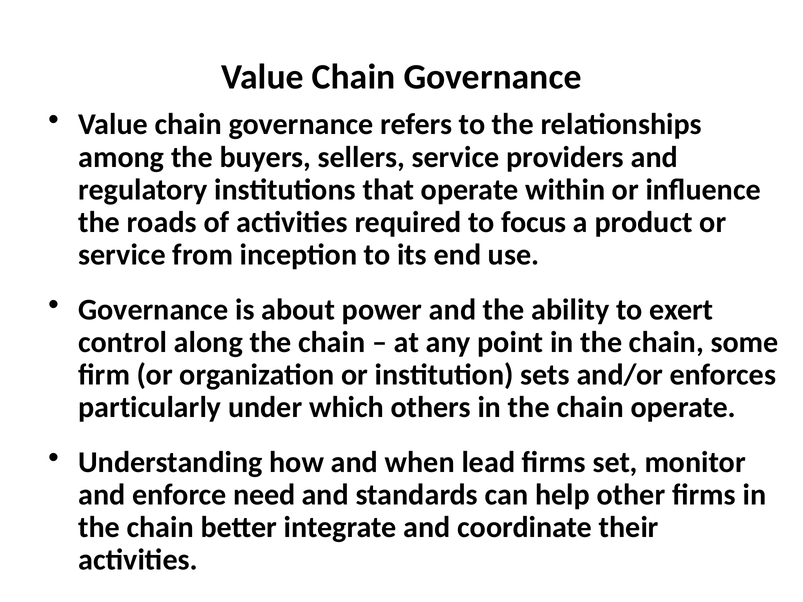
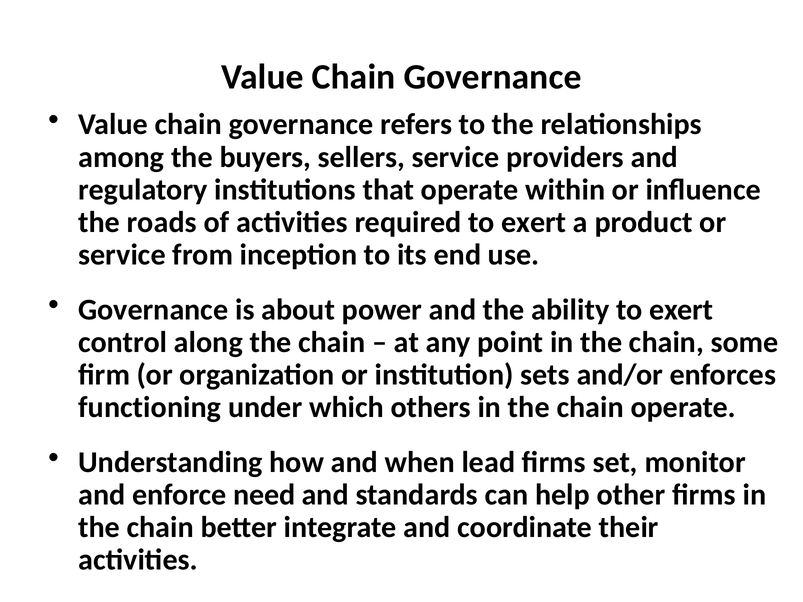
required to focus: focus -> exert (534, 222)
particularly: particularly -> functioning (150, 408)
